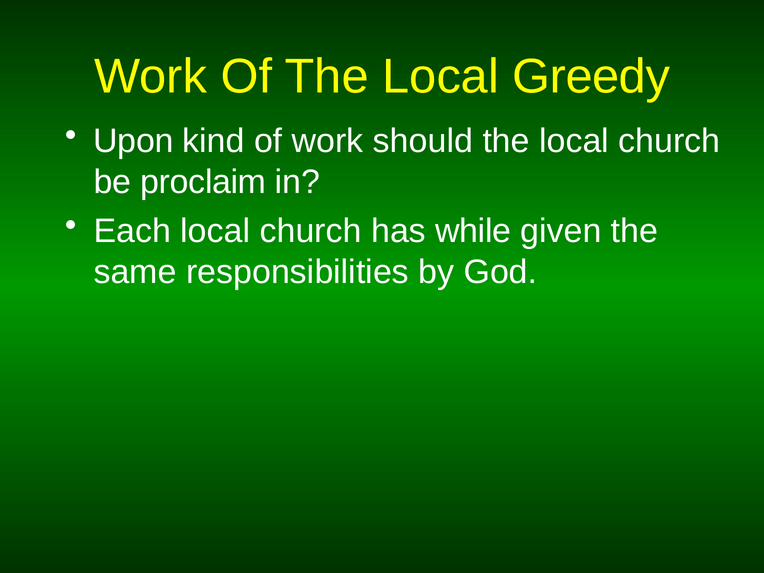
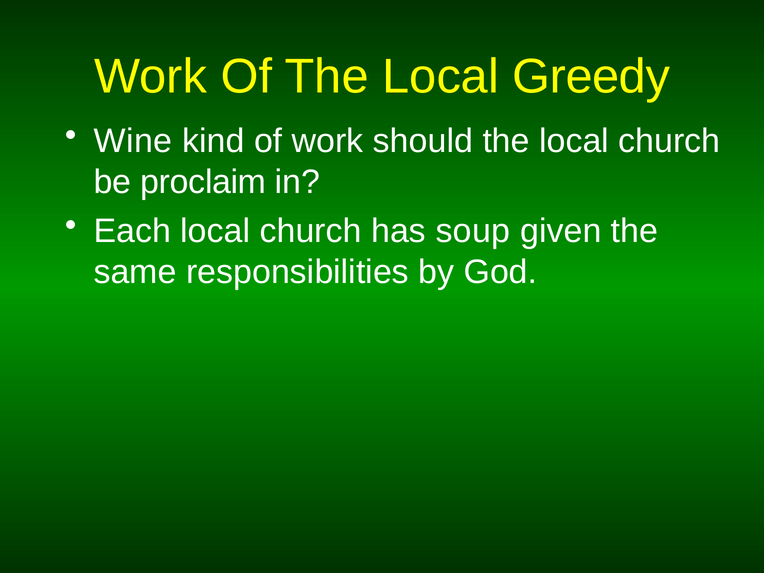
Upon: Upon -> Wine (133, 141)
while: while -> soup (473, 231)
